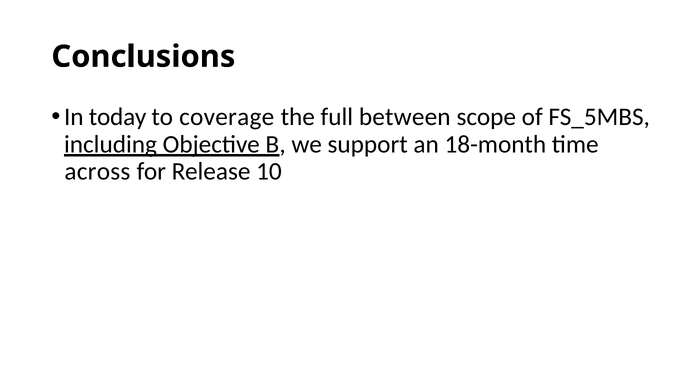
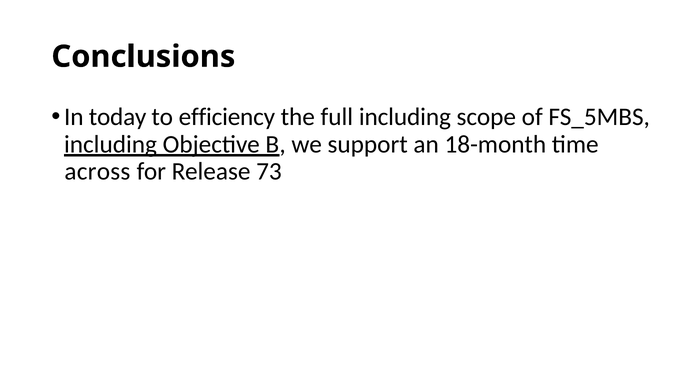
coverage: coverage -> efficiency (227, 117)
full between: between -> including (405, 117)
10: 10 -> 73 (269, 172)
